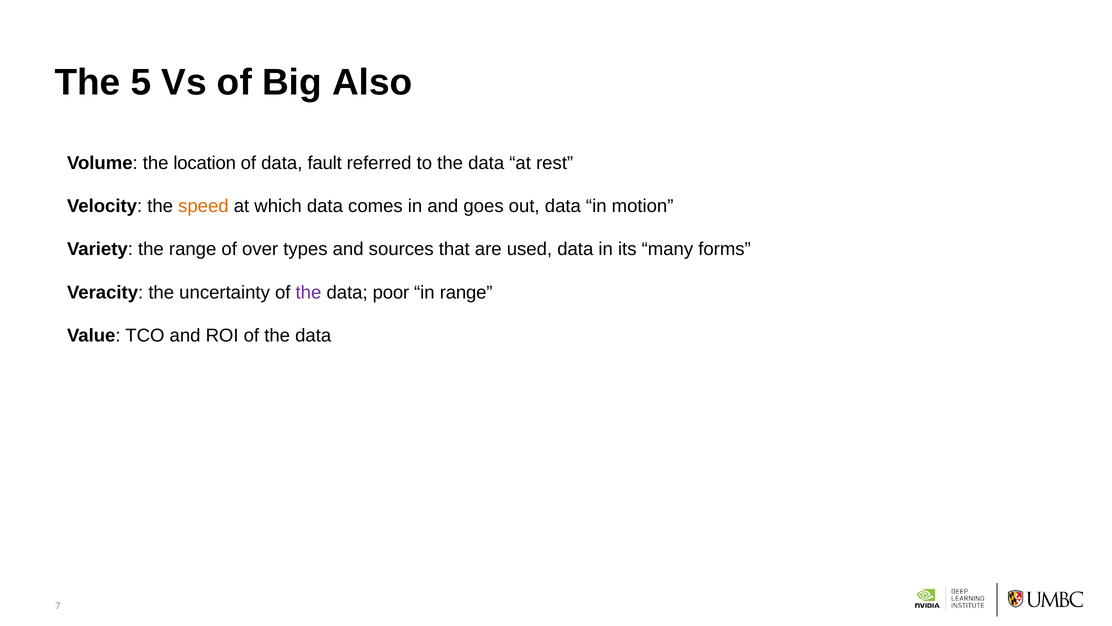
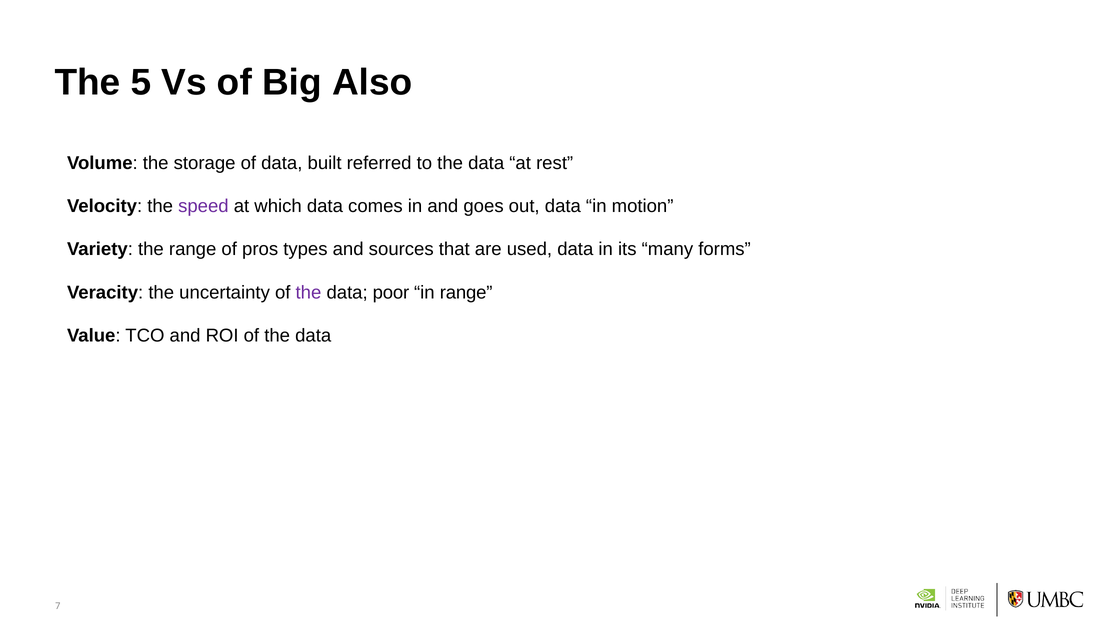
location: location -> storage (205, 163)
fault: fault -> built (325, 163)
speed colour: orange -> purple (203, 206)
over: over -> pros (260, 249)
